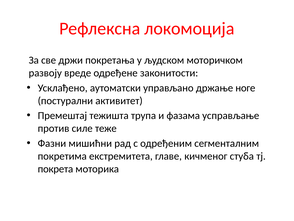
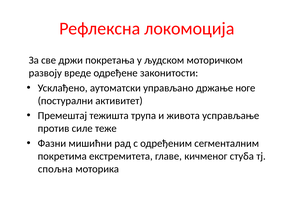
фазама: фазама -> живота (183, 115)
покрета: покрета -> спољна (55, 169)
